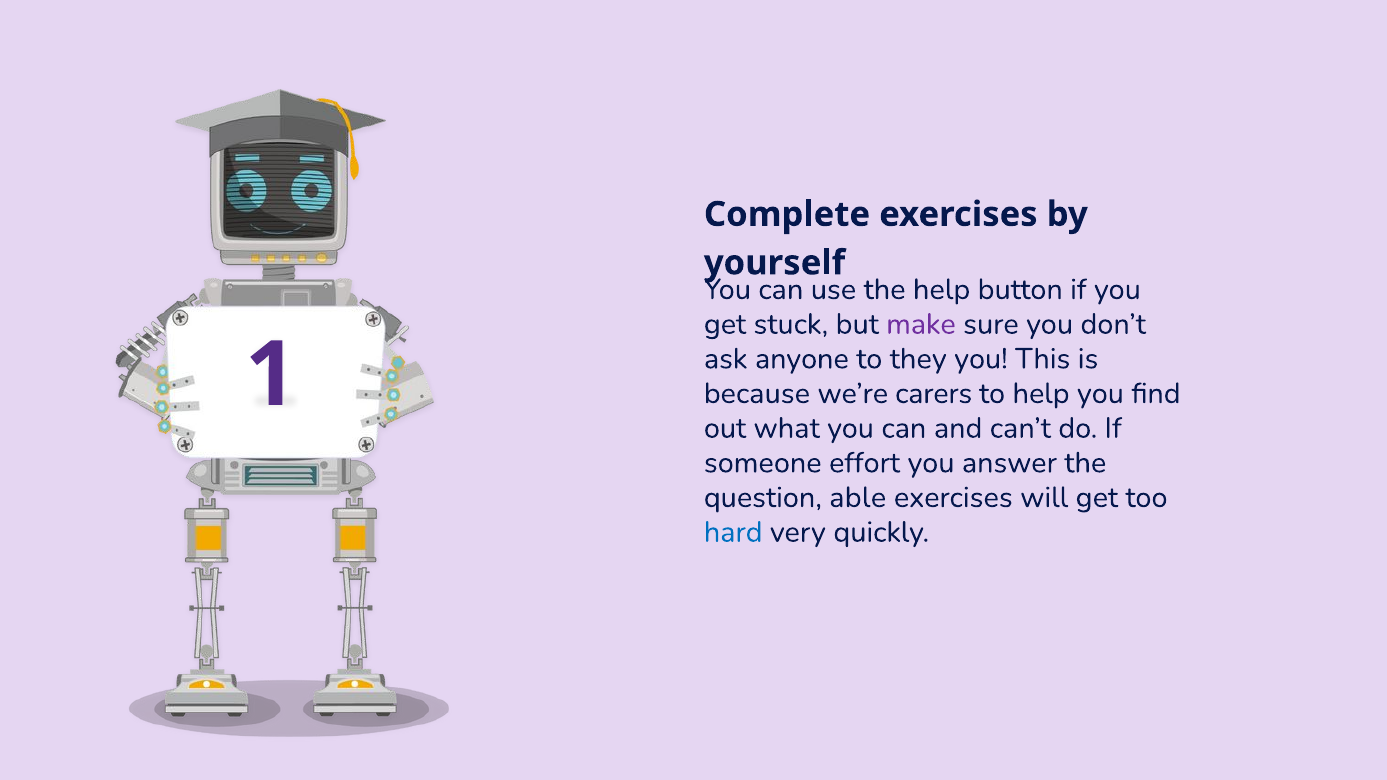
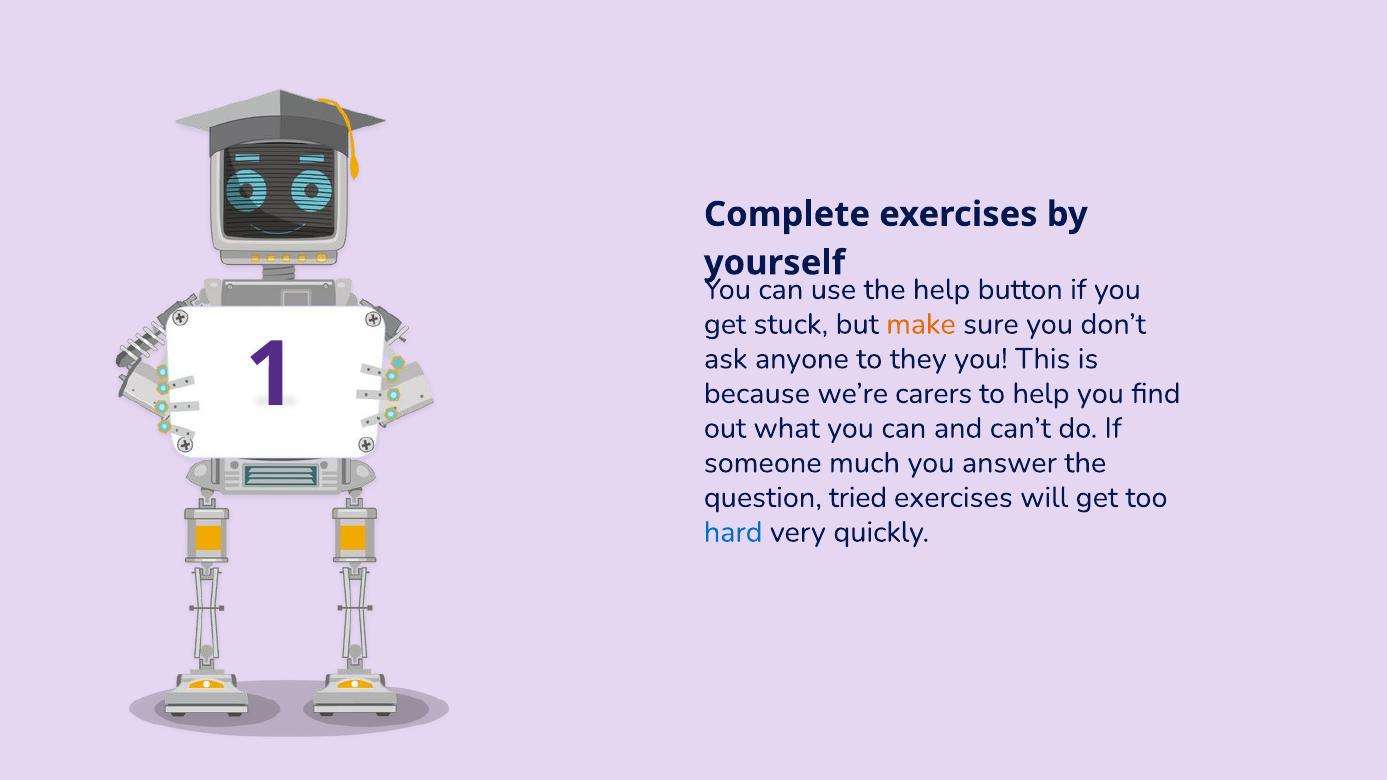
make colour: purple -> orange (921, 324)
effort: effort -> much (865, 463)
able: able -> tried (858, 498)
